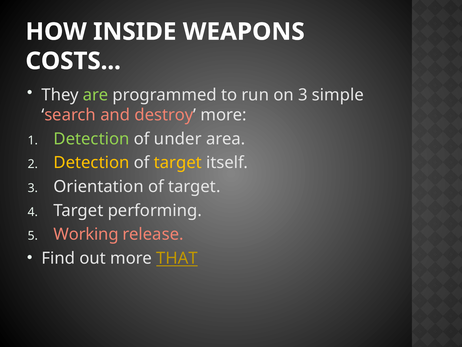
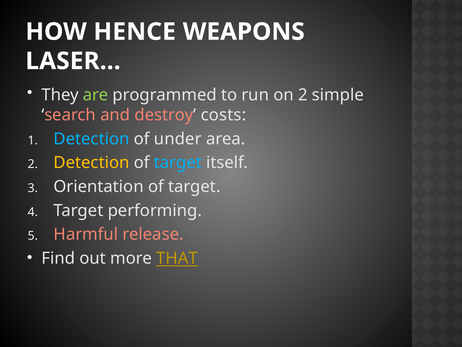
INSIDE: INSIDE -> HENCE (135, 32)
COSTS: COSTS -> LASER (73, 61)
on 3: 3 -> 2 (303, 95)
destroy more: more -> costs (223, 115)
Detection colour: light green -> light blue (92, 139)
target colour: yellow -> light blue (178, 163)
Working: Working -> Harmful (86, 234)
